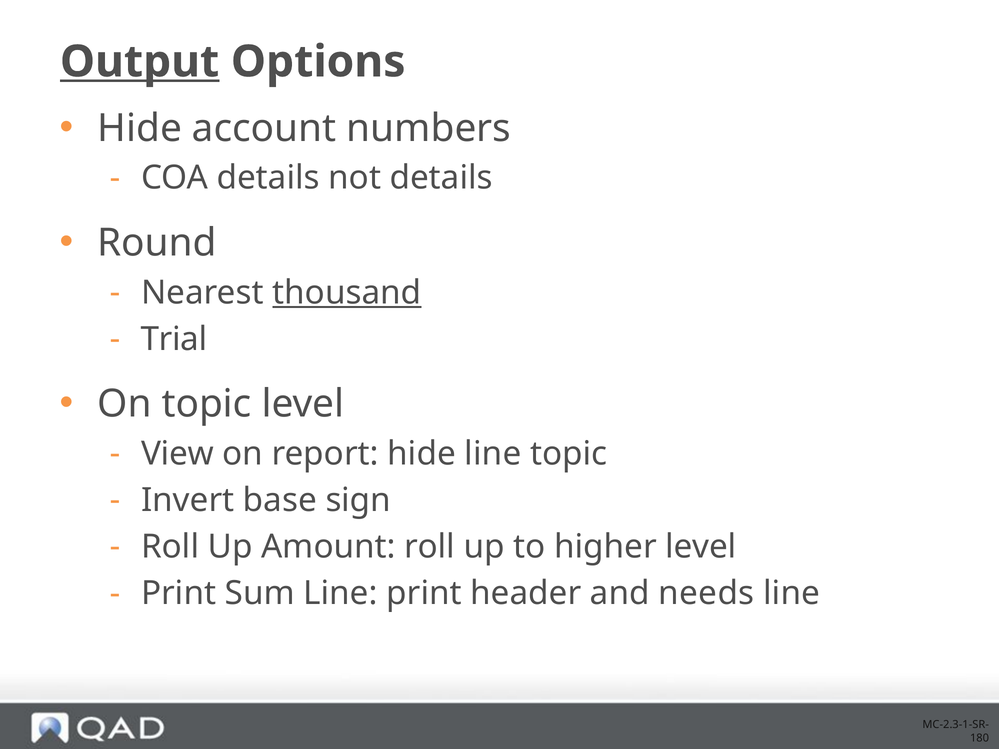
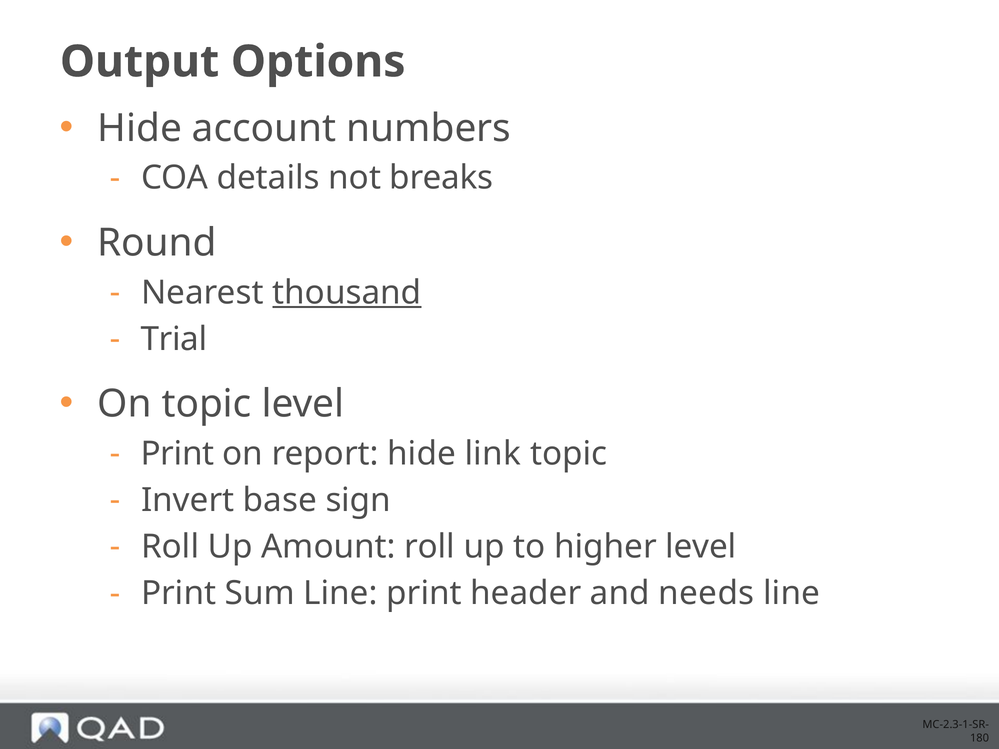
Output underline: present -> none (140, 62)
not details: details -> breaks (441, 178)
View: View -> Print (177, 454)
hide line: line -> link (493, 454)
